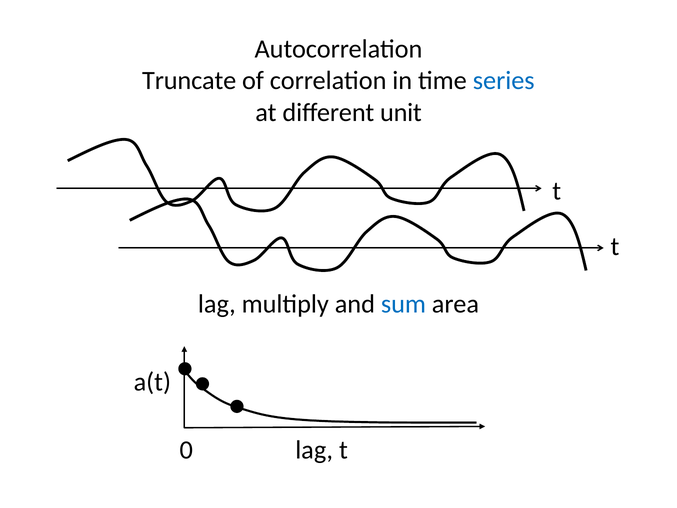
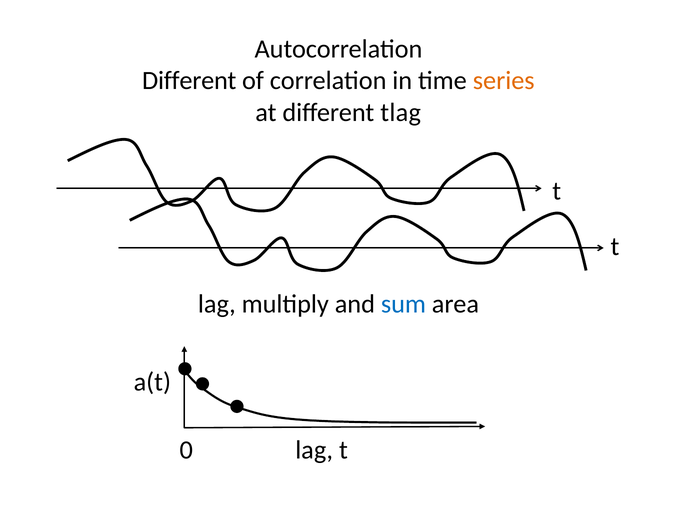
Truncate: Truncate -> Different (189, 81)
series colour: blue -> orange (504, 81)
unit: unit -> tlag (401, 112)
